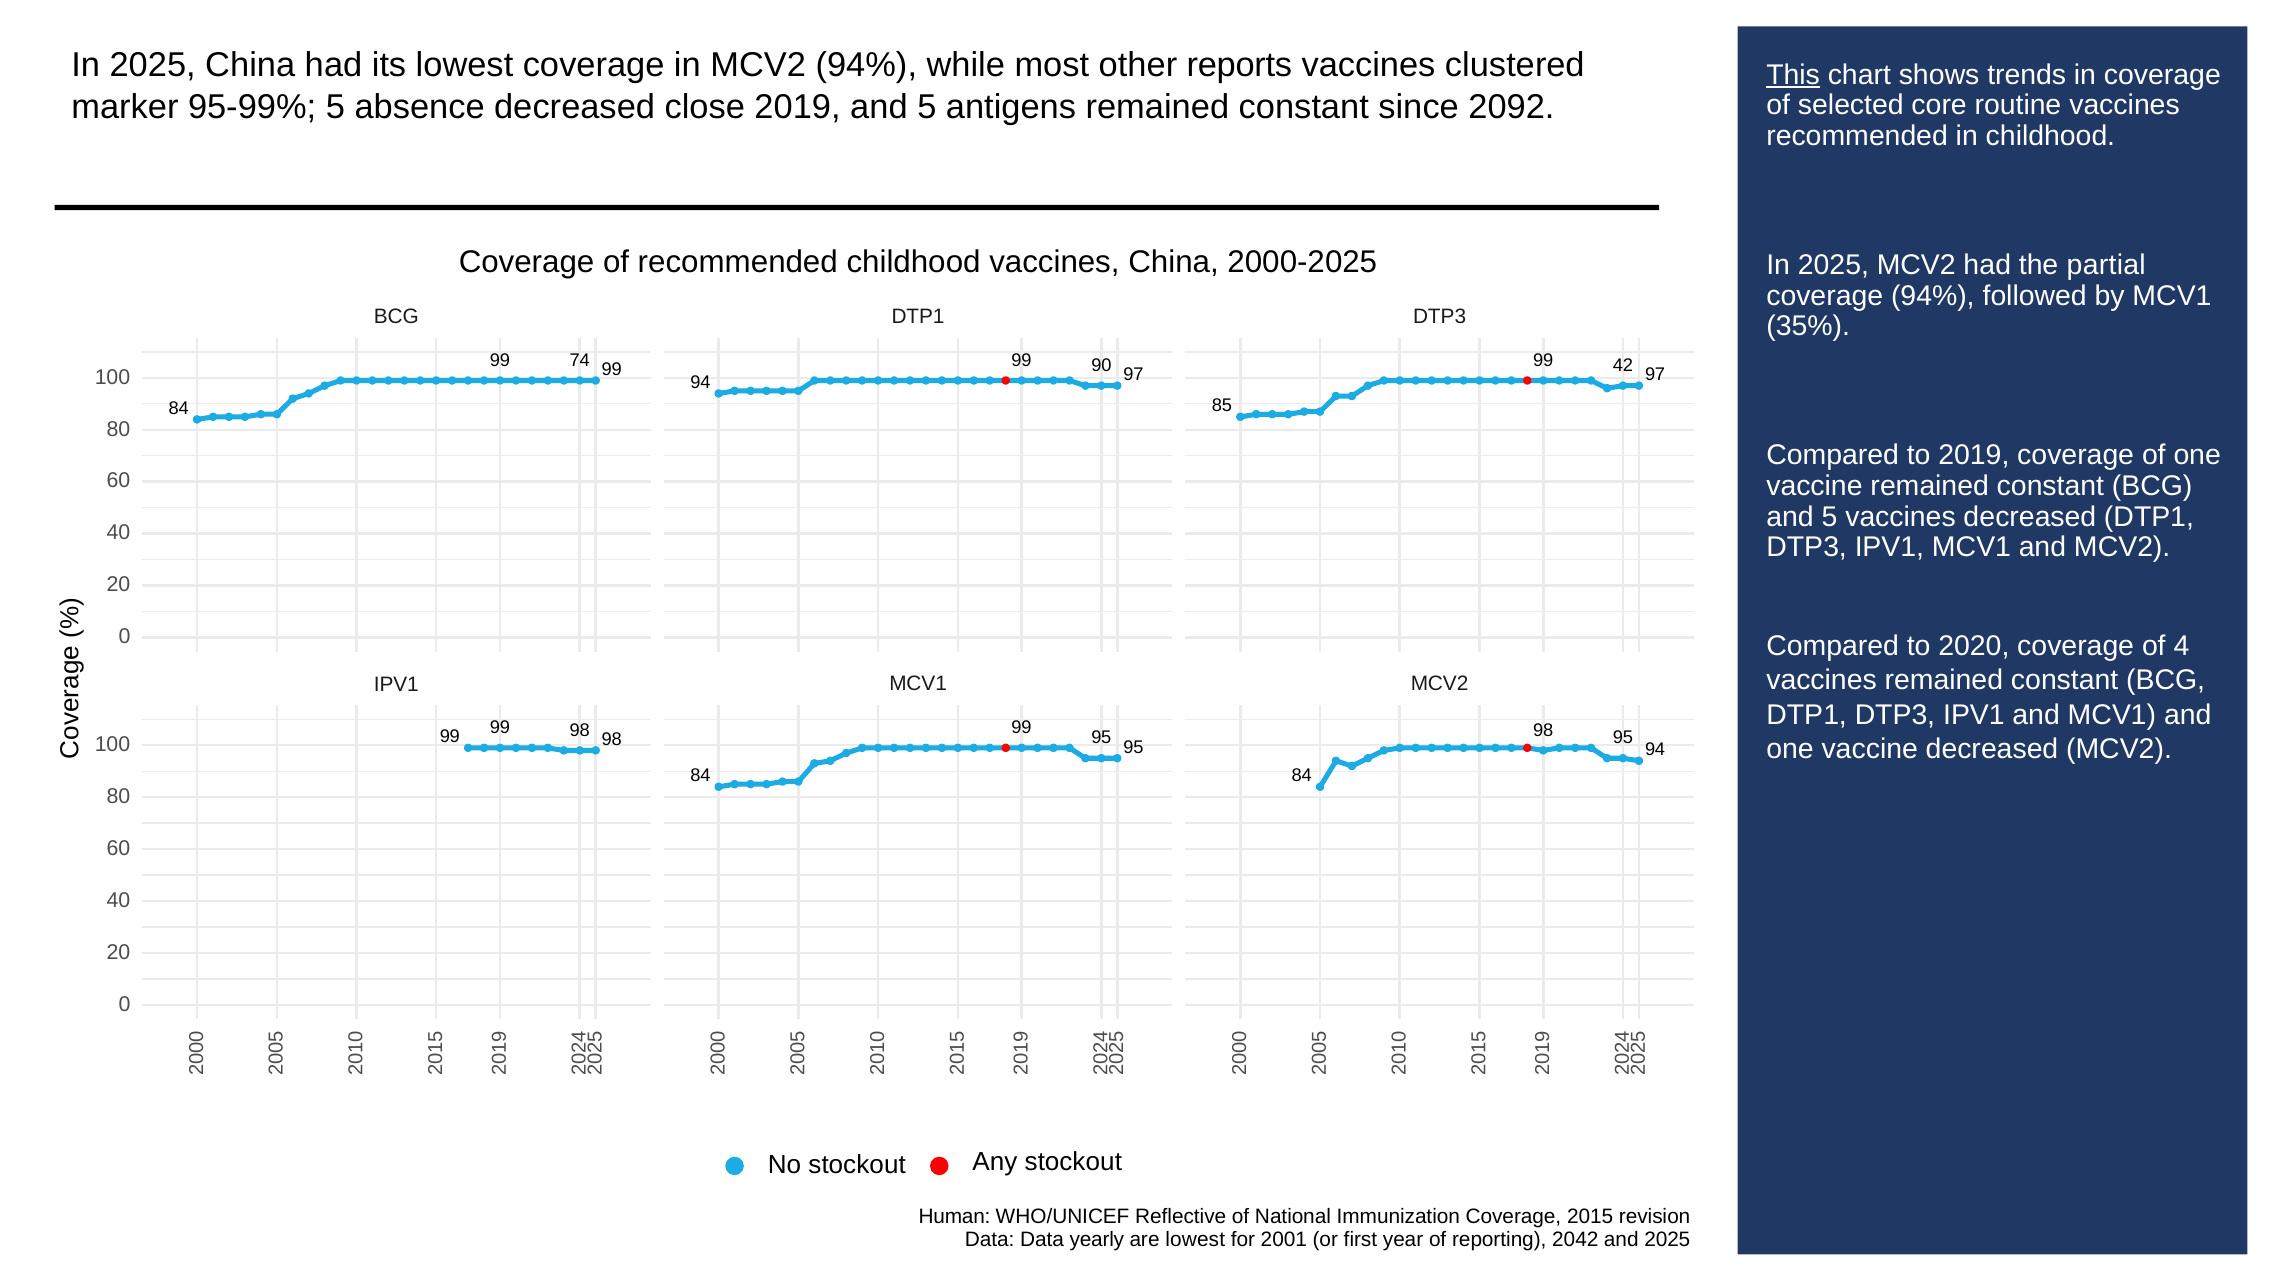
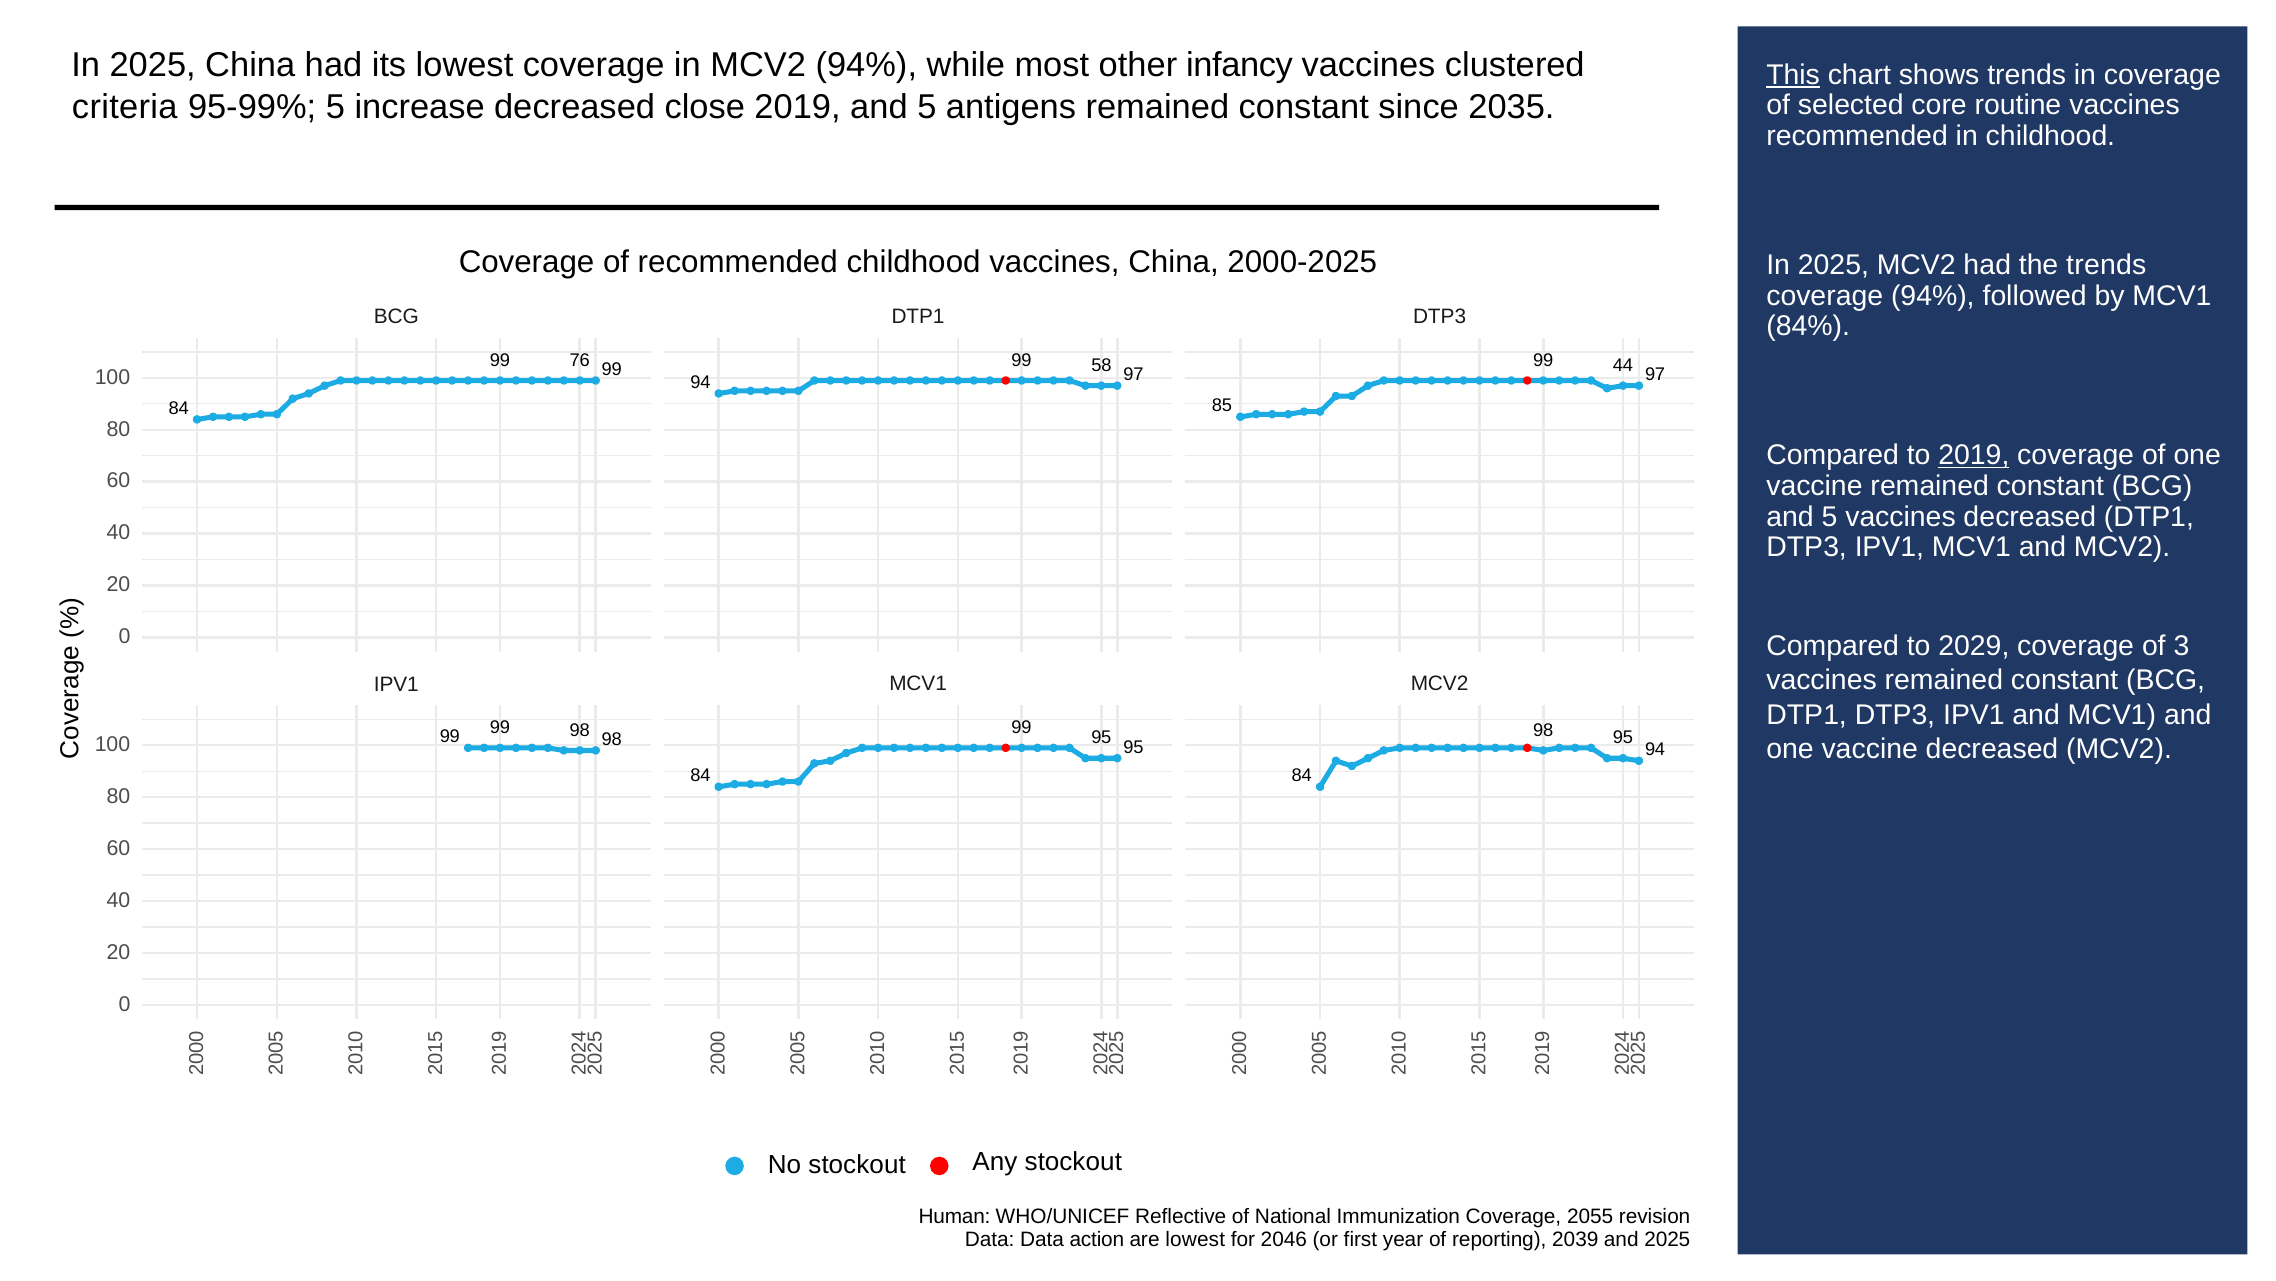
reports: reports -> infancy (1239, 66)
marker: marker -> criteria (125, 107)
absence: absence -> increase (420, 107)
2092: 2092 -> 2035 (1511, 107)
the partial: partial -> trends (2106, 265)
35%: 35% -> 84% (1808, 326)
74: 74 -> 76 (580, 360)
90: 90 -> 58 (1101, 365)
42: 42 -> 44 (1623, 365)
2019 underline: none -> present (1974, 455)
2020: 2020 -> 2029 (1974, 646)
of 4: 4 -> 3 (2181, 646)
2015: 2015 -> 2055 (1590, 1216)
yearly: yearly -> action (1097, 1239)
2001: 2001 -> 2046 (1284, 1239)
2042: 2042 -> 2039 (1575, 1239)
